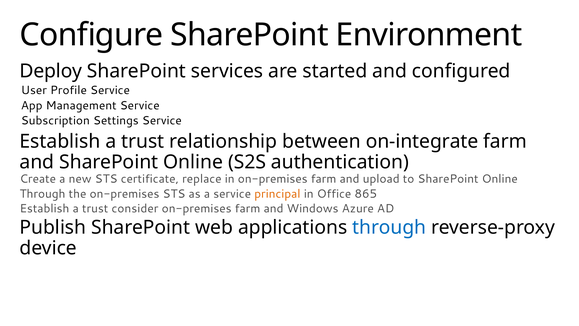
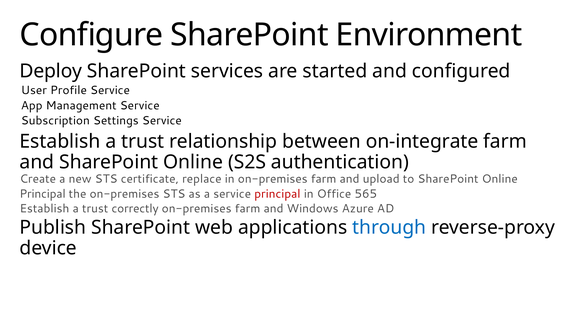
Through: Through -> Principal (43, 194)
principal colour: orange -> red (277, 194)
865: 865 -> 565 (366, 194)
consider: consider -> correctly (135, 208)
